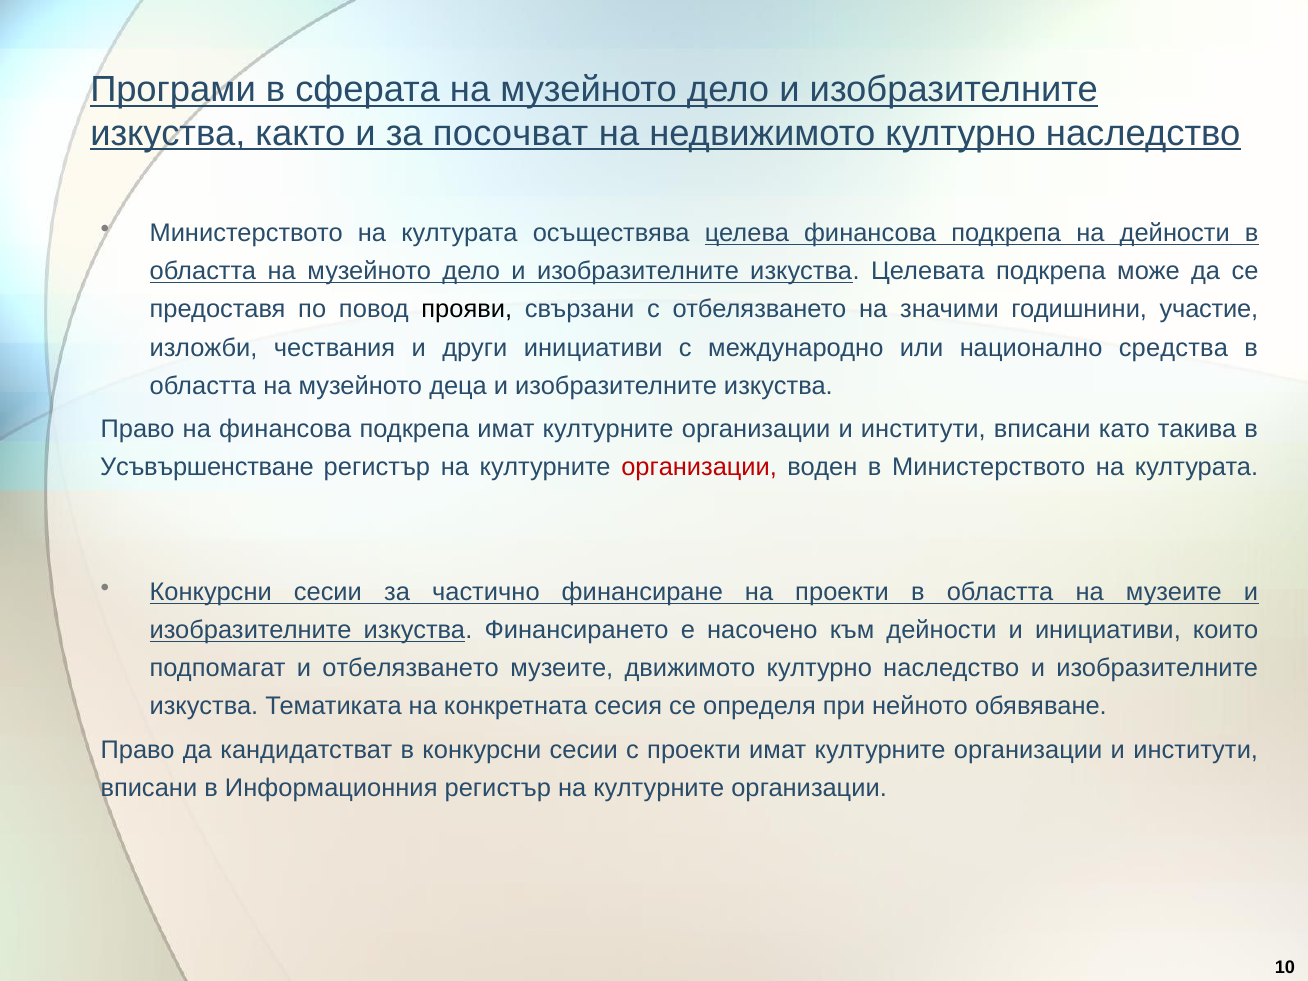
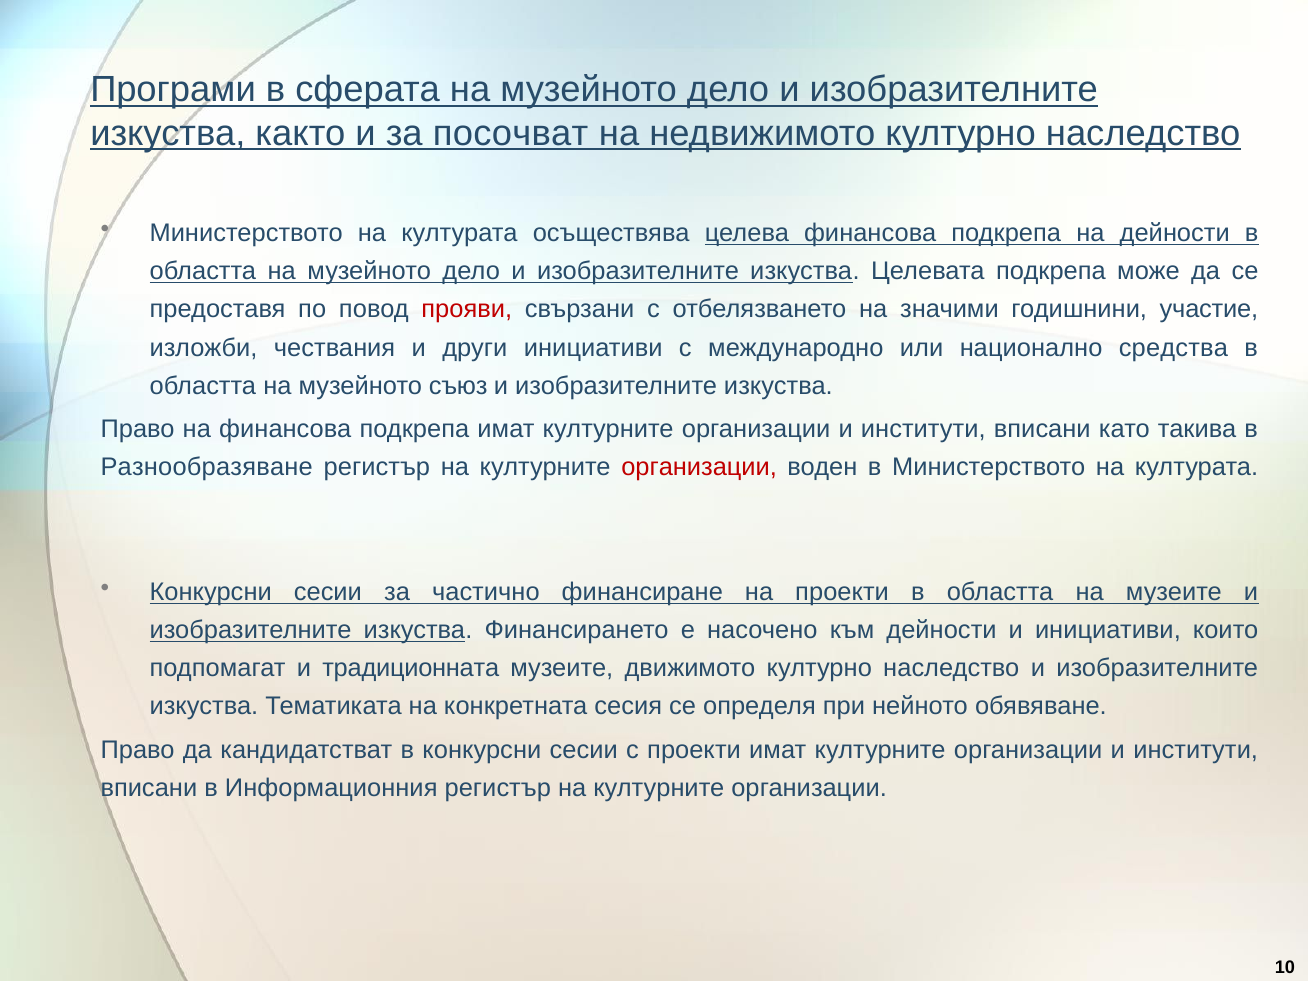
прояви colour: black -> red (467, 310)
деца: деца -> съюз (458, 386)
Усъвършенстване: Усъвършенстване -> Разнообразяване (207, 467)
и отбелязването: отбелязването -> традиционната (411, 668)
